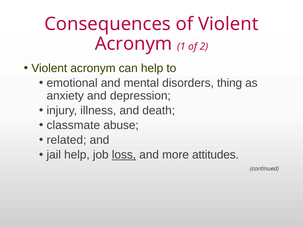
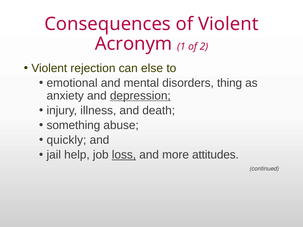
acronym: acronym -> rejection (93, 68)
can help: help -> else (152, 68)
depression underline: none -> present (140, 96)
classmate: classmate -> something (73, 125)
related: related -> quickly (66, 140)
